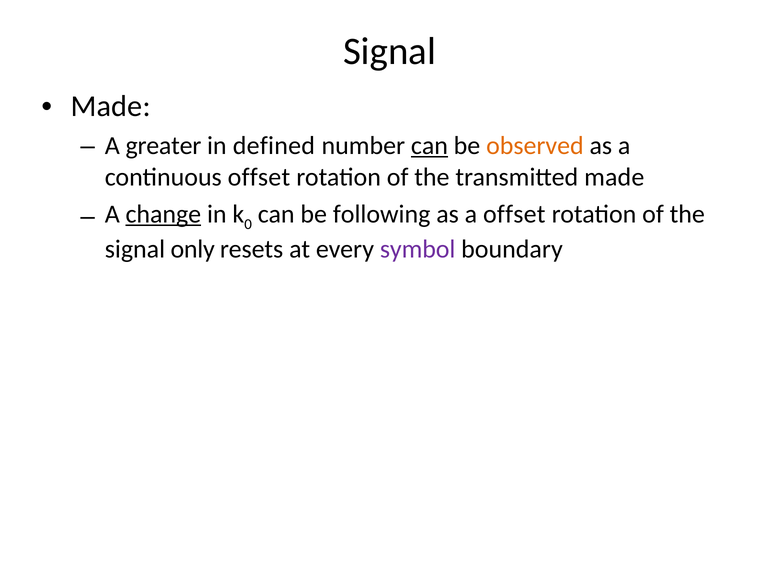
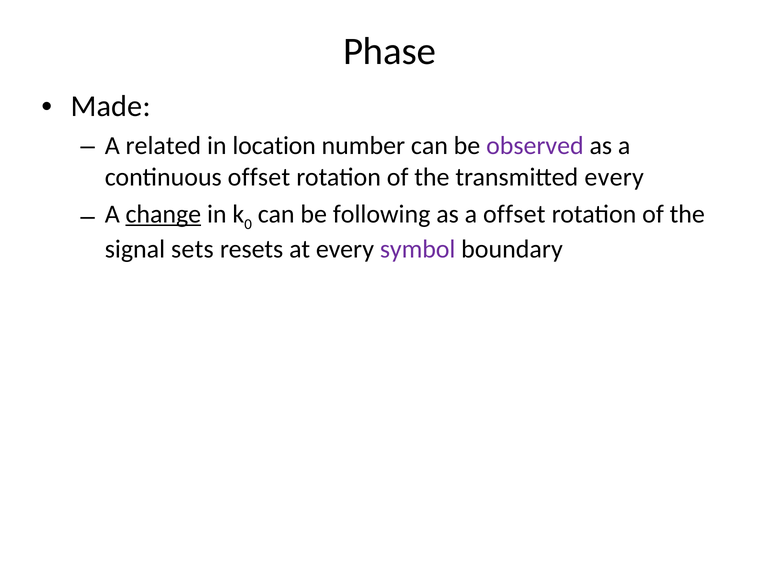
Signal: Signal -> Phase (390, 52)
greater: greater -> related (163, 146)
defined: defined -> location (274, 146)
can underline: present -> none (429, 146)
observed colour: orange -> purple (535, 146)
transmitted made: made -> every (614, 177)
only: only -> sets (192, 249)
